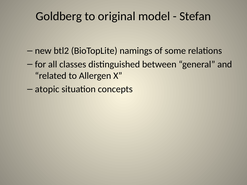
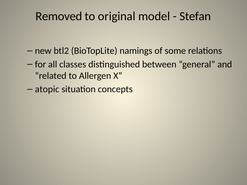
Goldberg: Goldberg -> Removed (59, 16)
